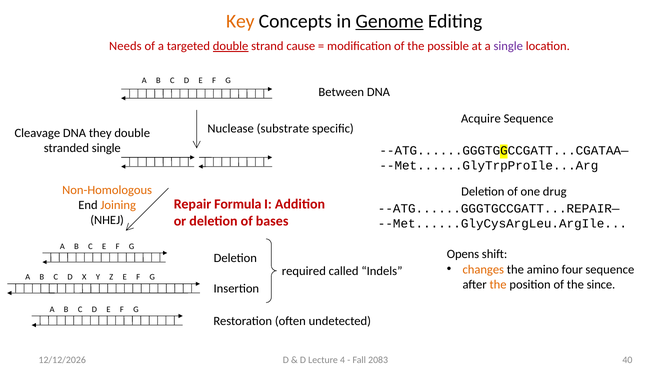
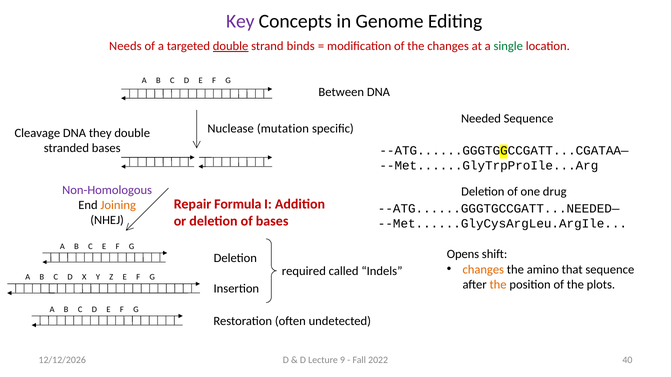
Key colour: orange -> purple (240, 21)
Genome underline: present -> none (390, 21)
cause: cause -> binds (301, 46)
the possible: possible -> changes (448, 46)
single colour: purple -> green (508, 46)
Acquire: Acquire -> Needed (481, 119)
substrate: substrate -> mutation (283, 129)
stranded single: single -> bases (106, 148)
Non-Homologous colour: orange -> purple (107, 190)
--ATG......GGGTGCCGATT...REPAIR—: --ATG......GGGTGCCGATT...REPAIR— -> --ATG......GGGTGCCGATT...NEEDED— (499, 209)
four: four -> that (572, 270)
since: since -> plots (601, 285)
4: 4 -> 9 (343, 360)
2083: 2083 -> 2022 (378, 360)
